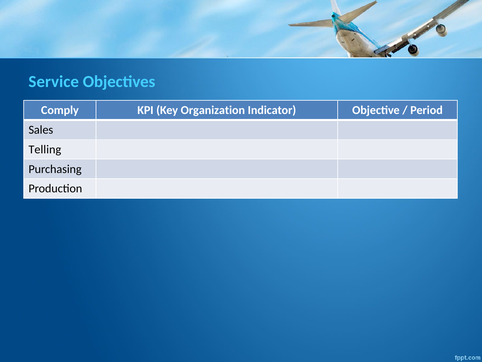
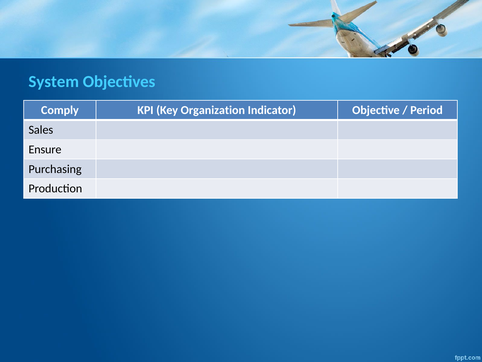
Service: Service -> System (54, 82)
Telling: Telling -> Ensure (45, 149)
